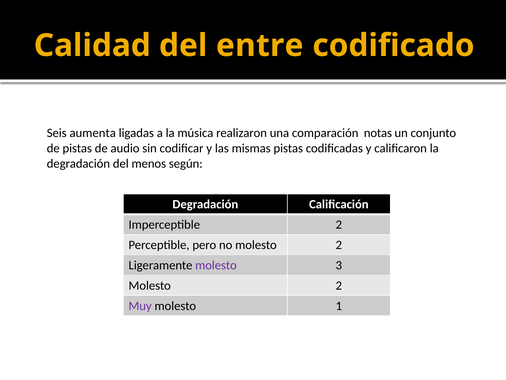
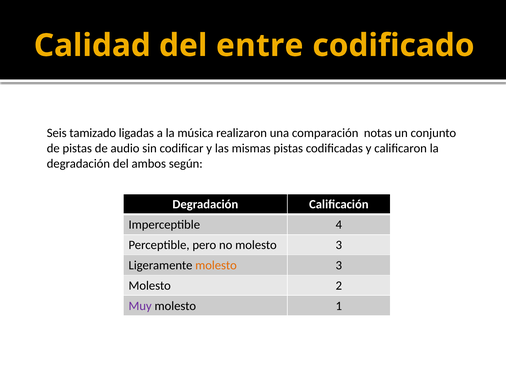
aumenta: aumenta -> tamizado (93, 133)
menos: menos -> ambos (149, 163)
Imperceptible 2: 2 -> 4 (339, 224)
no molesto 2: 2 -> 3 (339, 245)
molesto colour: purple -> orange (216, 265)
